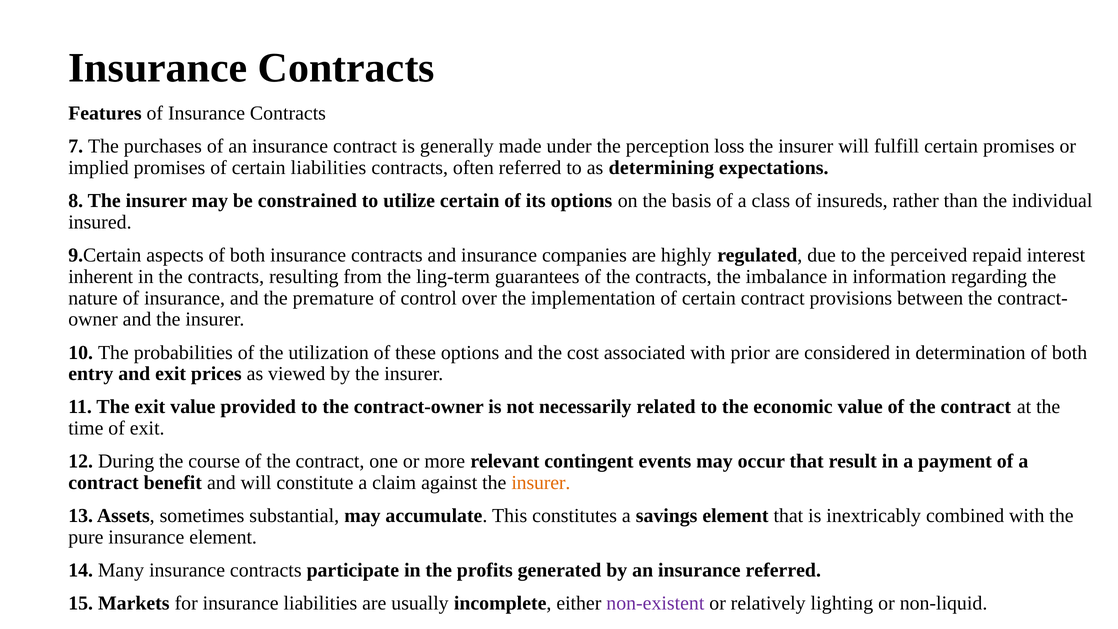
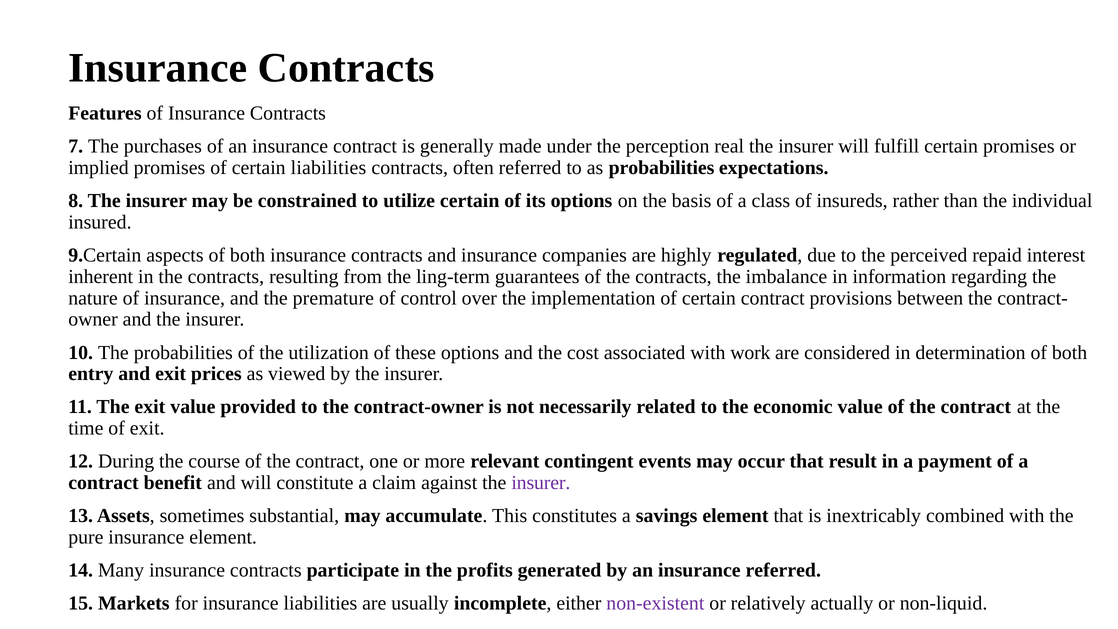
loss: loss -> real (729, 146)
as determining: determining -> probabilities (662, 168)
prior: prior -> work (750, 352)
insurer colour: orange -> purple (541, 483)
lighting: lighting -> actually (842, 603)
